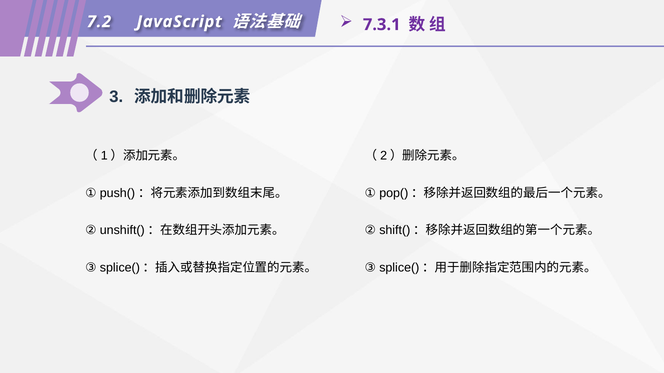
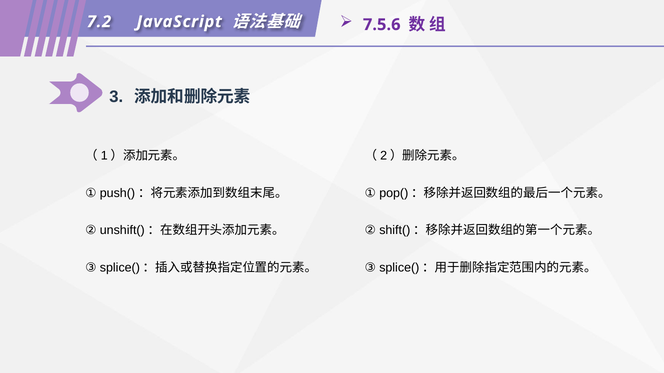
7.3.1: 7.3.1 -> 7.5.6 (382, 25)
